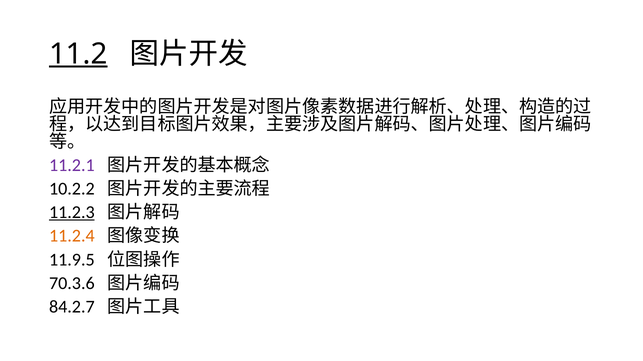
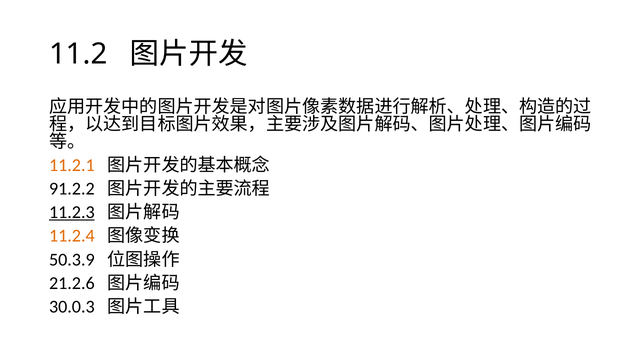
11.2 underline: present -> none (78, 54)
11.2.1 colour: purple -> orange (72, 166)
10.2.2: 10.2.2 -> 91.2.2 (72, 189)
11.9.5: 11.9.5 -> 50.3.9 (72, 260)
70.3.6: 70.3.6 -> 21.2.6 (72, 284)
84.2.7: 84.2.7 -> 30.0.3 (72, 307)
